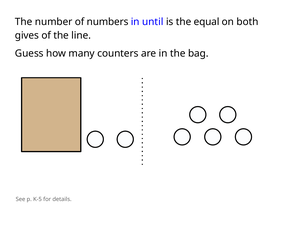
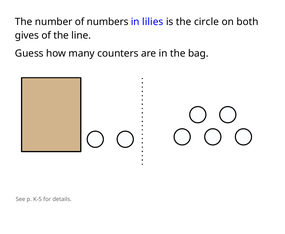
until: until -> lilies (153, 22)
equal: equal -> circle (206, 22)
